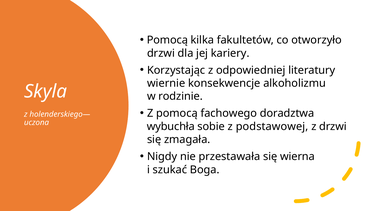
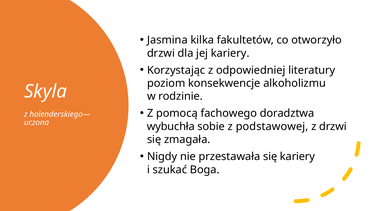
Pomocą: Pomocą -> Jasmina (167, 40)
wiernie: wiernie -> poziom (166, 83)
się wierna: wierna -> kariery (297, 157)
